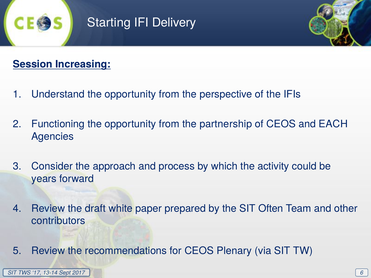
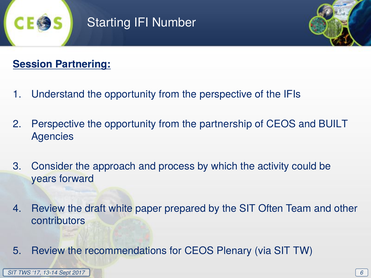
Delivery: Delivery -> Number (174, 22)
Increasing: Increasing -> Partnering (83, 64)
Functioning: Functioning -> Perspective (58, 124)
EACH: EACH -> BUILT (333, 124)
